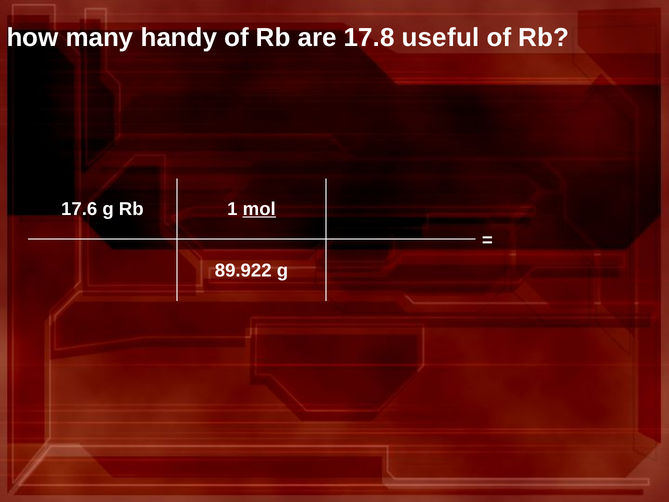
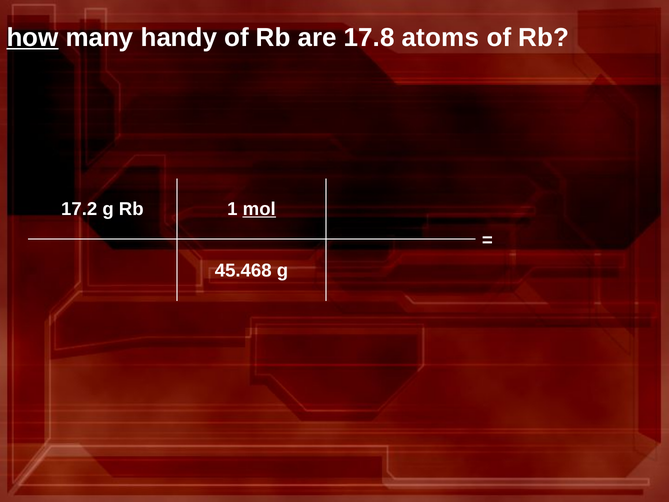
how underline: none -> present (33, 37)
useful: useful -> atoms (441, 37)
17.6: 17.6 -> 17.2 (79, 209)
89.922: 89.922 -> 45.468 (243, 270)
